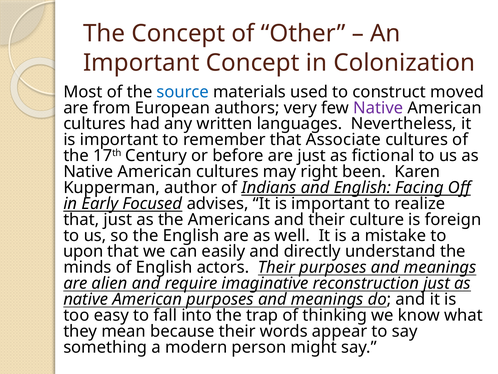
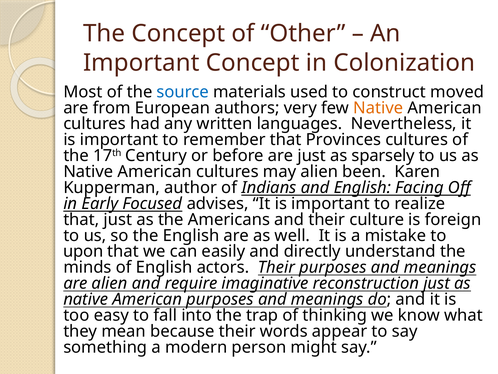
Native colour: purple -> orange (378, 108)
Associate: Associate -> Provinces (343, 140)
fictional: fictional -> sparsely (383, 156)
may right: right -> alien (319, 171)
